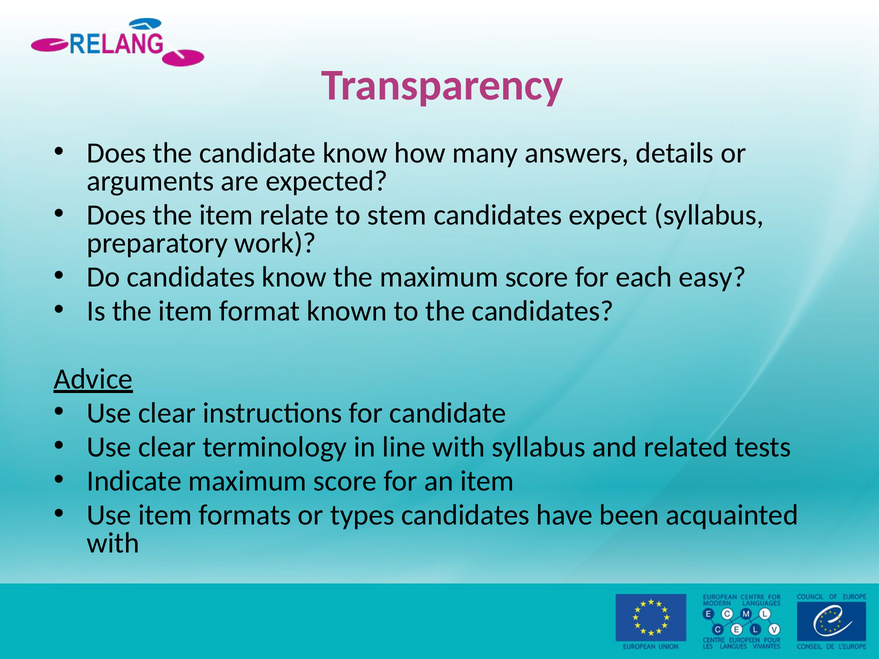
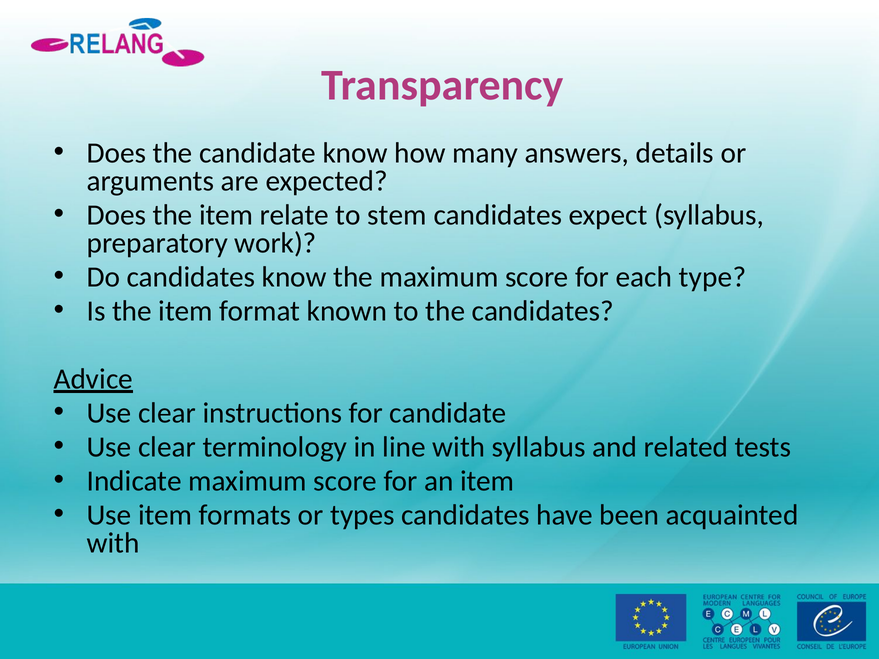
easy: easy -> type (712, 277)
